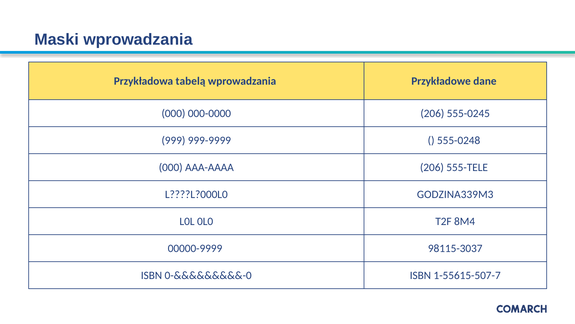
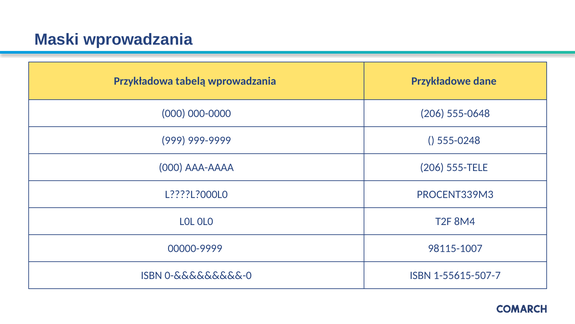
555-0245: 555-0245 -> 555-0648 (468, 113)
GODZINA339M3: GODZINA339M3 -> PROCENT339M3 (455, 194)
98115-3037: 98115-3037 -> 98115-1007 (455, 248)
